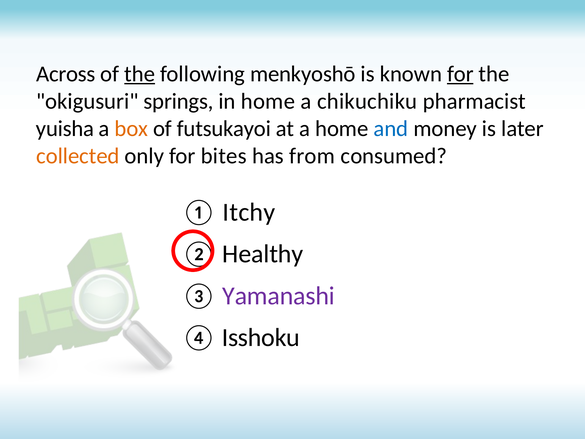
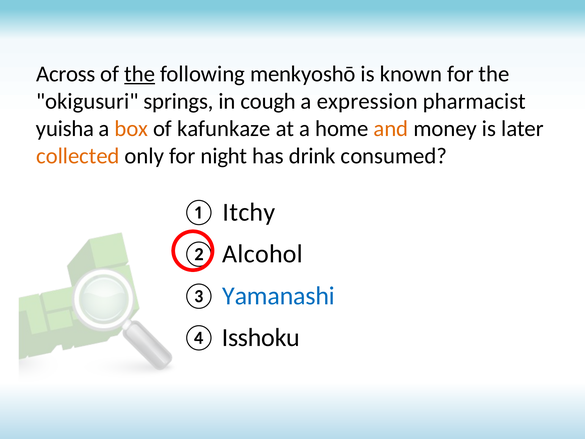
for underline: present -> none (460, 74)
in home: home -> cough (268, 101)
chikuchiku: chikuchiku -> expression (367, 101)
futsukayoi: futsukayoi -> kafunkaze (224, 129)
and colour: blue -> orange (391, 129)
bites: bites -> night (224, 156)
from: from -> drink (312, 156)
Healthy: Healthy -> Alcohol (263, 254)
Yamanashi colour: purple -> blue (279, 296)
